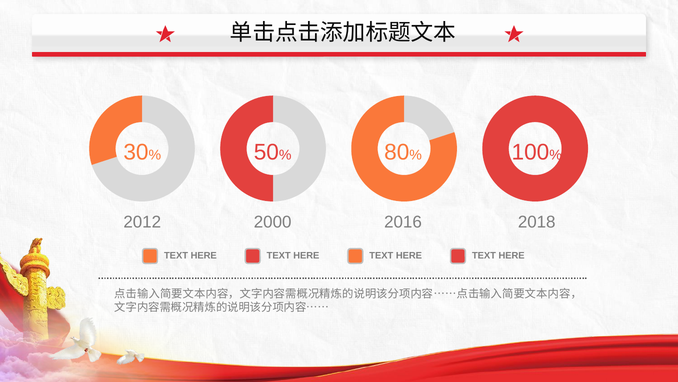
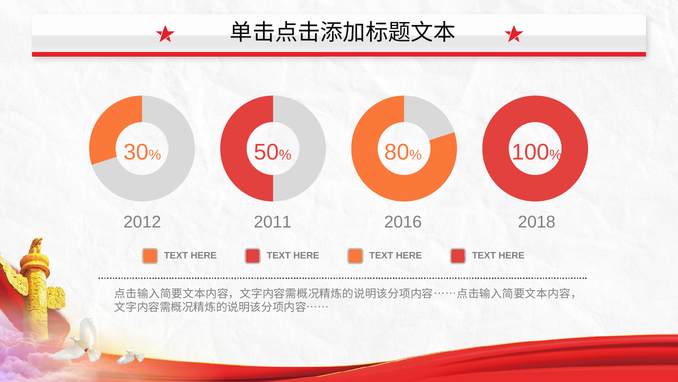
2000: 2000 -> 2011 (273, 222)
